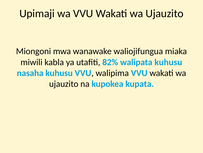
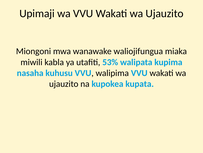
82%: 82% -> 53% (110, 62)
walipata kuhusu: kuhusu -> kupima (168, 62)
